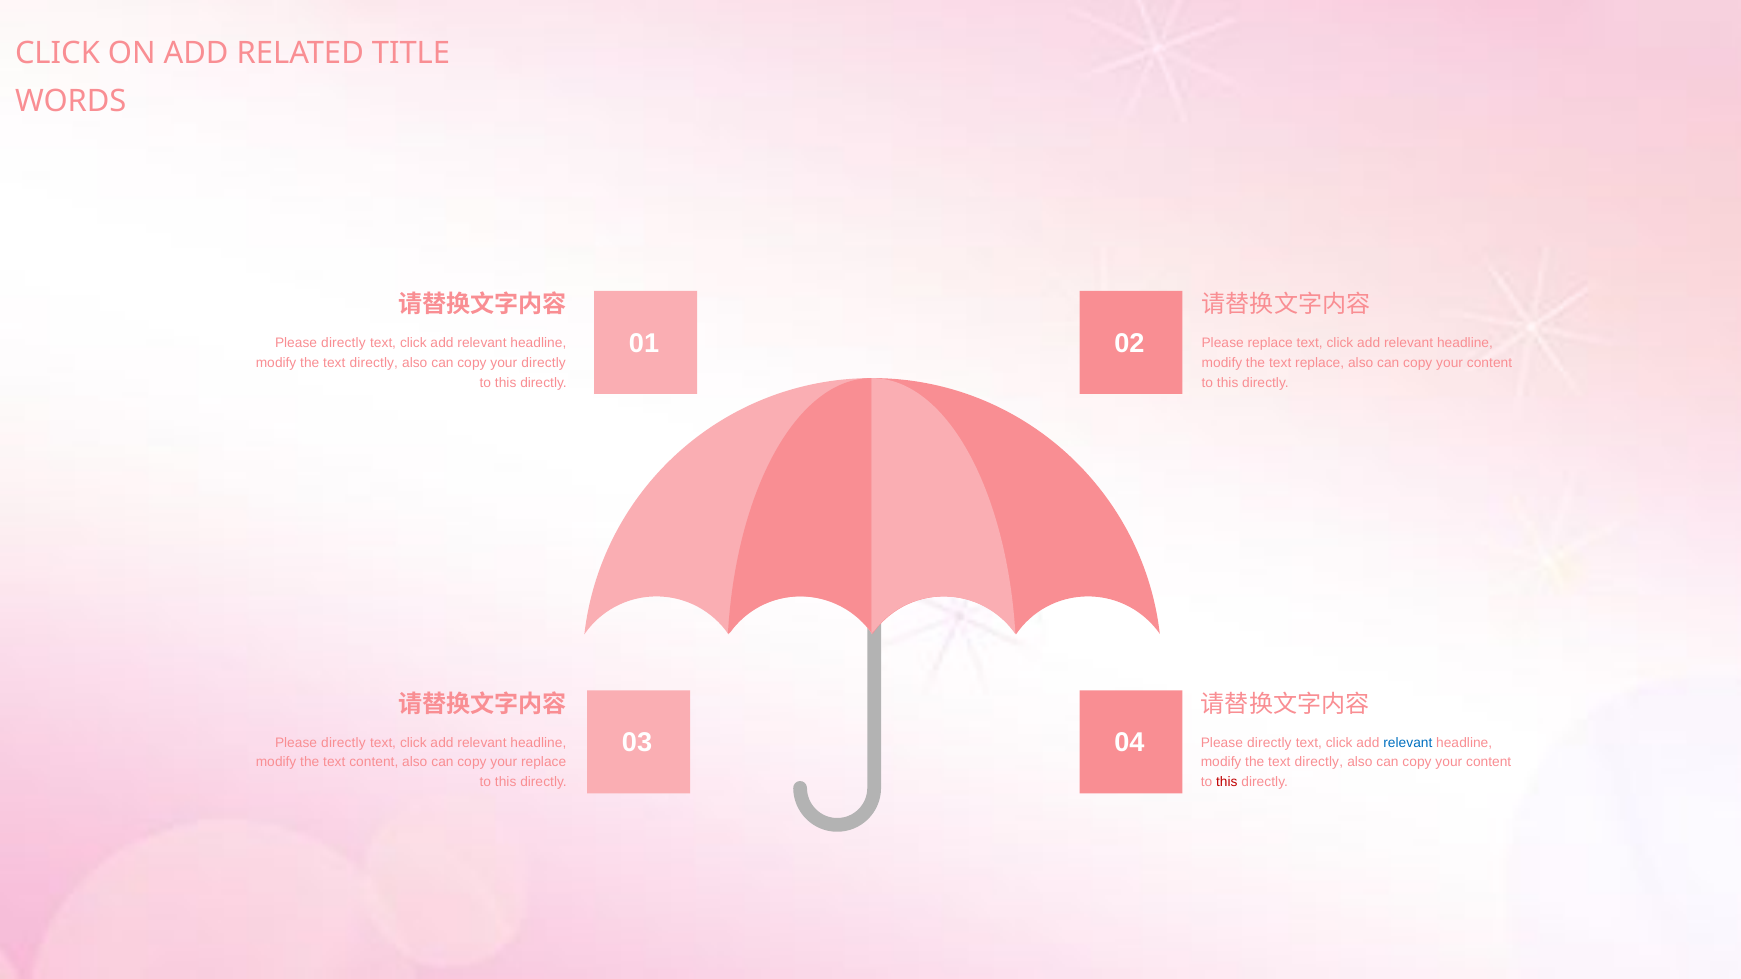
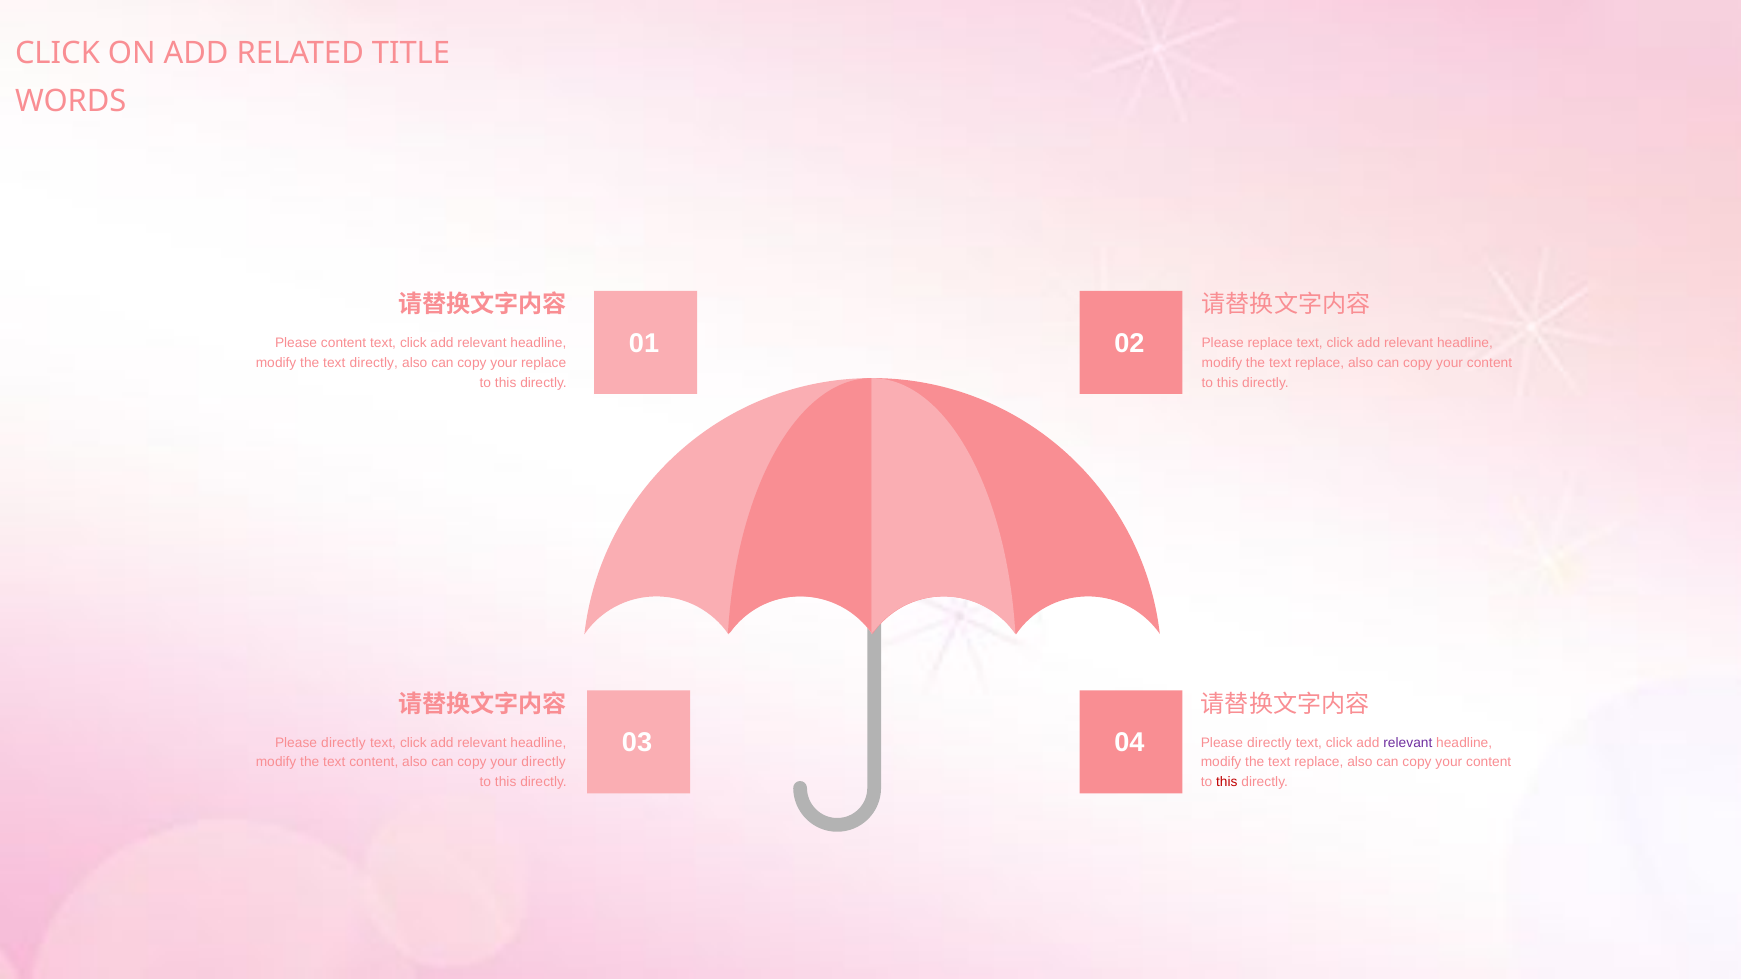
directly: directly -> content (344, 343)
your directly: directly -> replace (544, 363)
relevant colour: blue -> purple (1408, 743)
your replace: replace -> directly (544, 763)
directly: directly -> replace (1319, 763)
